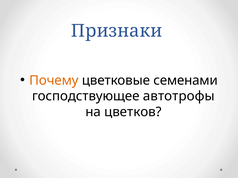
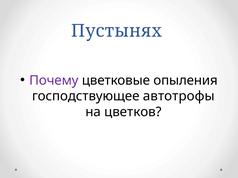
Признаки: Признаки -> Пустынях (117, 31)
Почему colour: orange -> purple (54, 81)
семенами: семенами -> опыления (186, 81)
